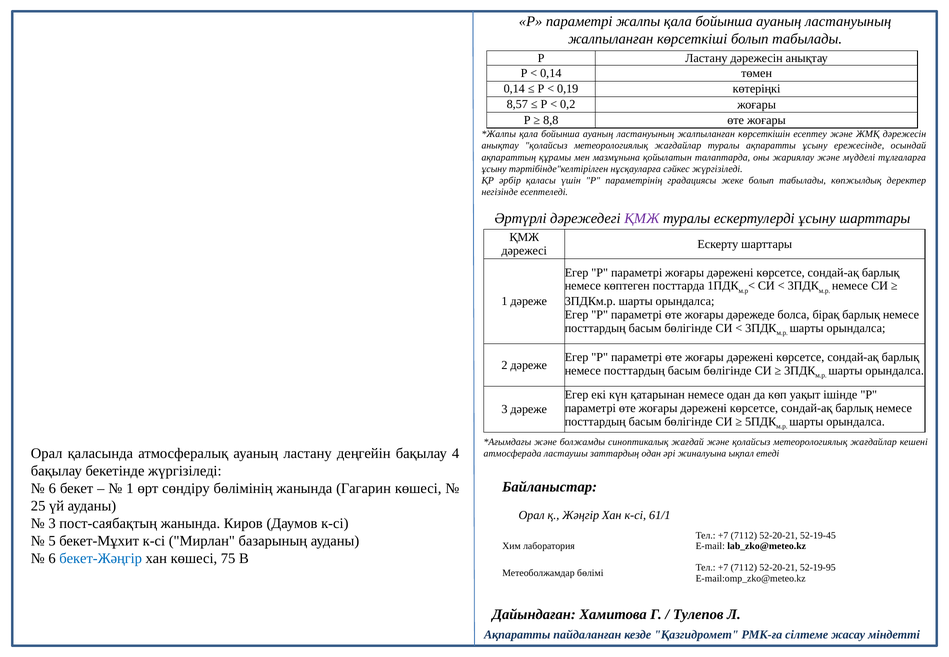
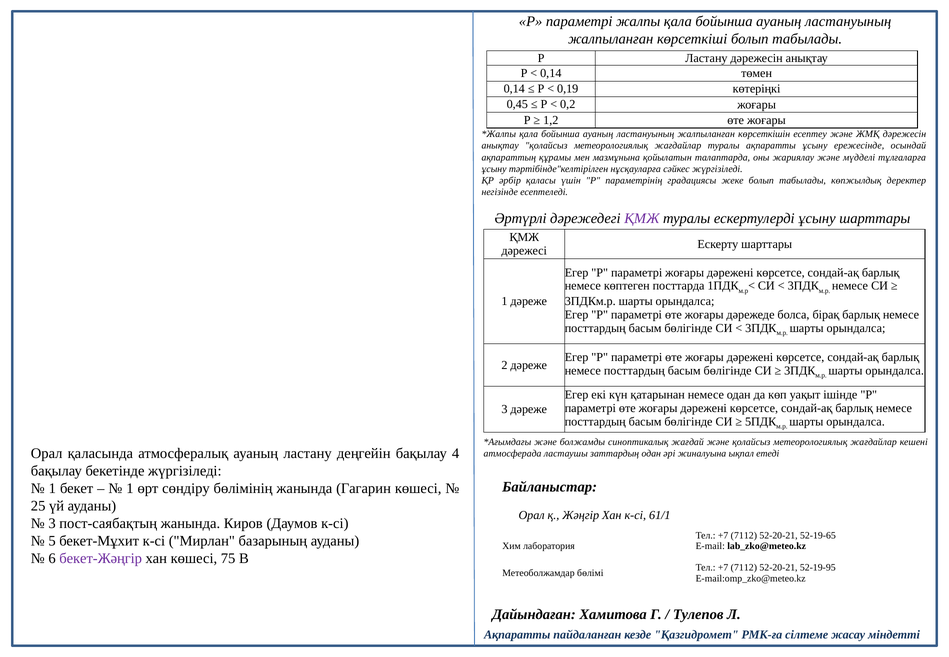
8,57: 8,57 -> 0,45 (517, 104)
8,8: 8,8 -> 1,2 (551, 120)
6: 6 -> 1 (52, 489)
52-19-45: 52-19-45 -> 52-19-65 (818, 535)
бекет-Жәңгір colour: blue -> purple (101, 559)
